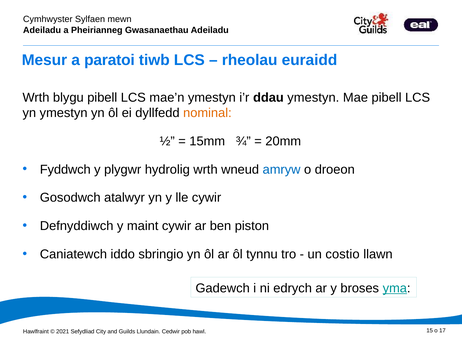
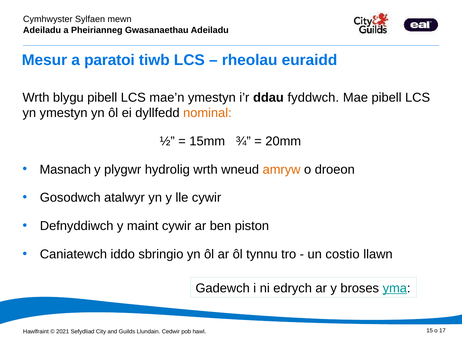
ddau ymestyn: ymestyn -> fyddwch (313, 97)
Fyddwch: Fyddwch -> Masnach (65, 169)
amryw colour: blue -> orange (282, 169)
